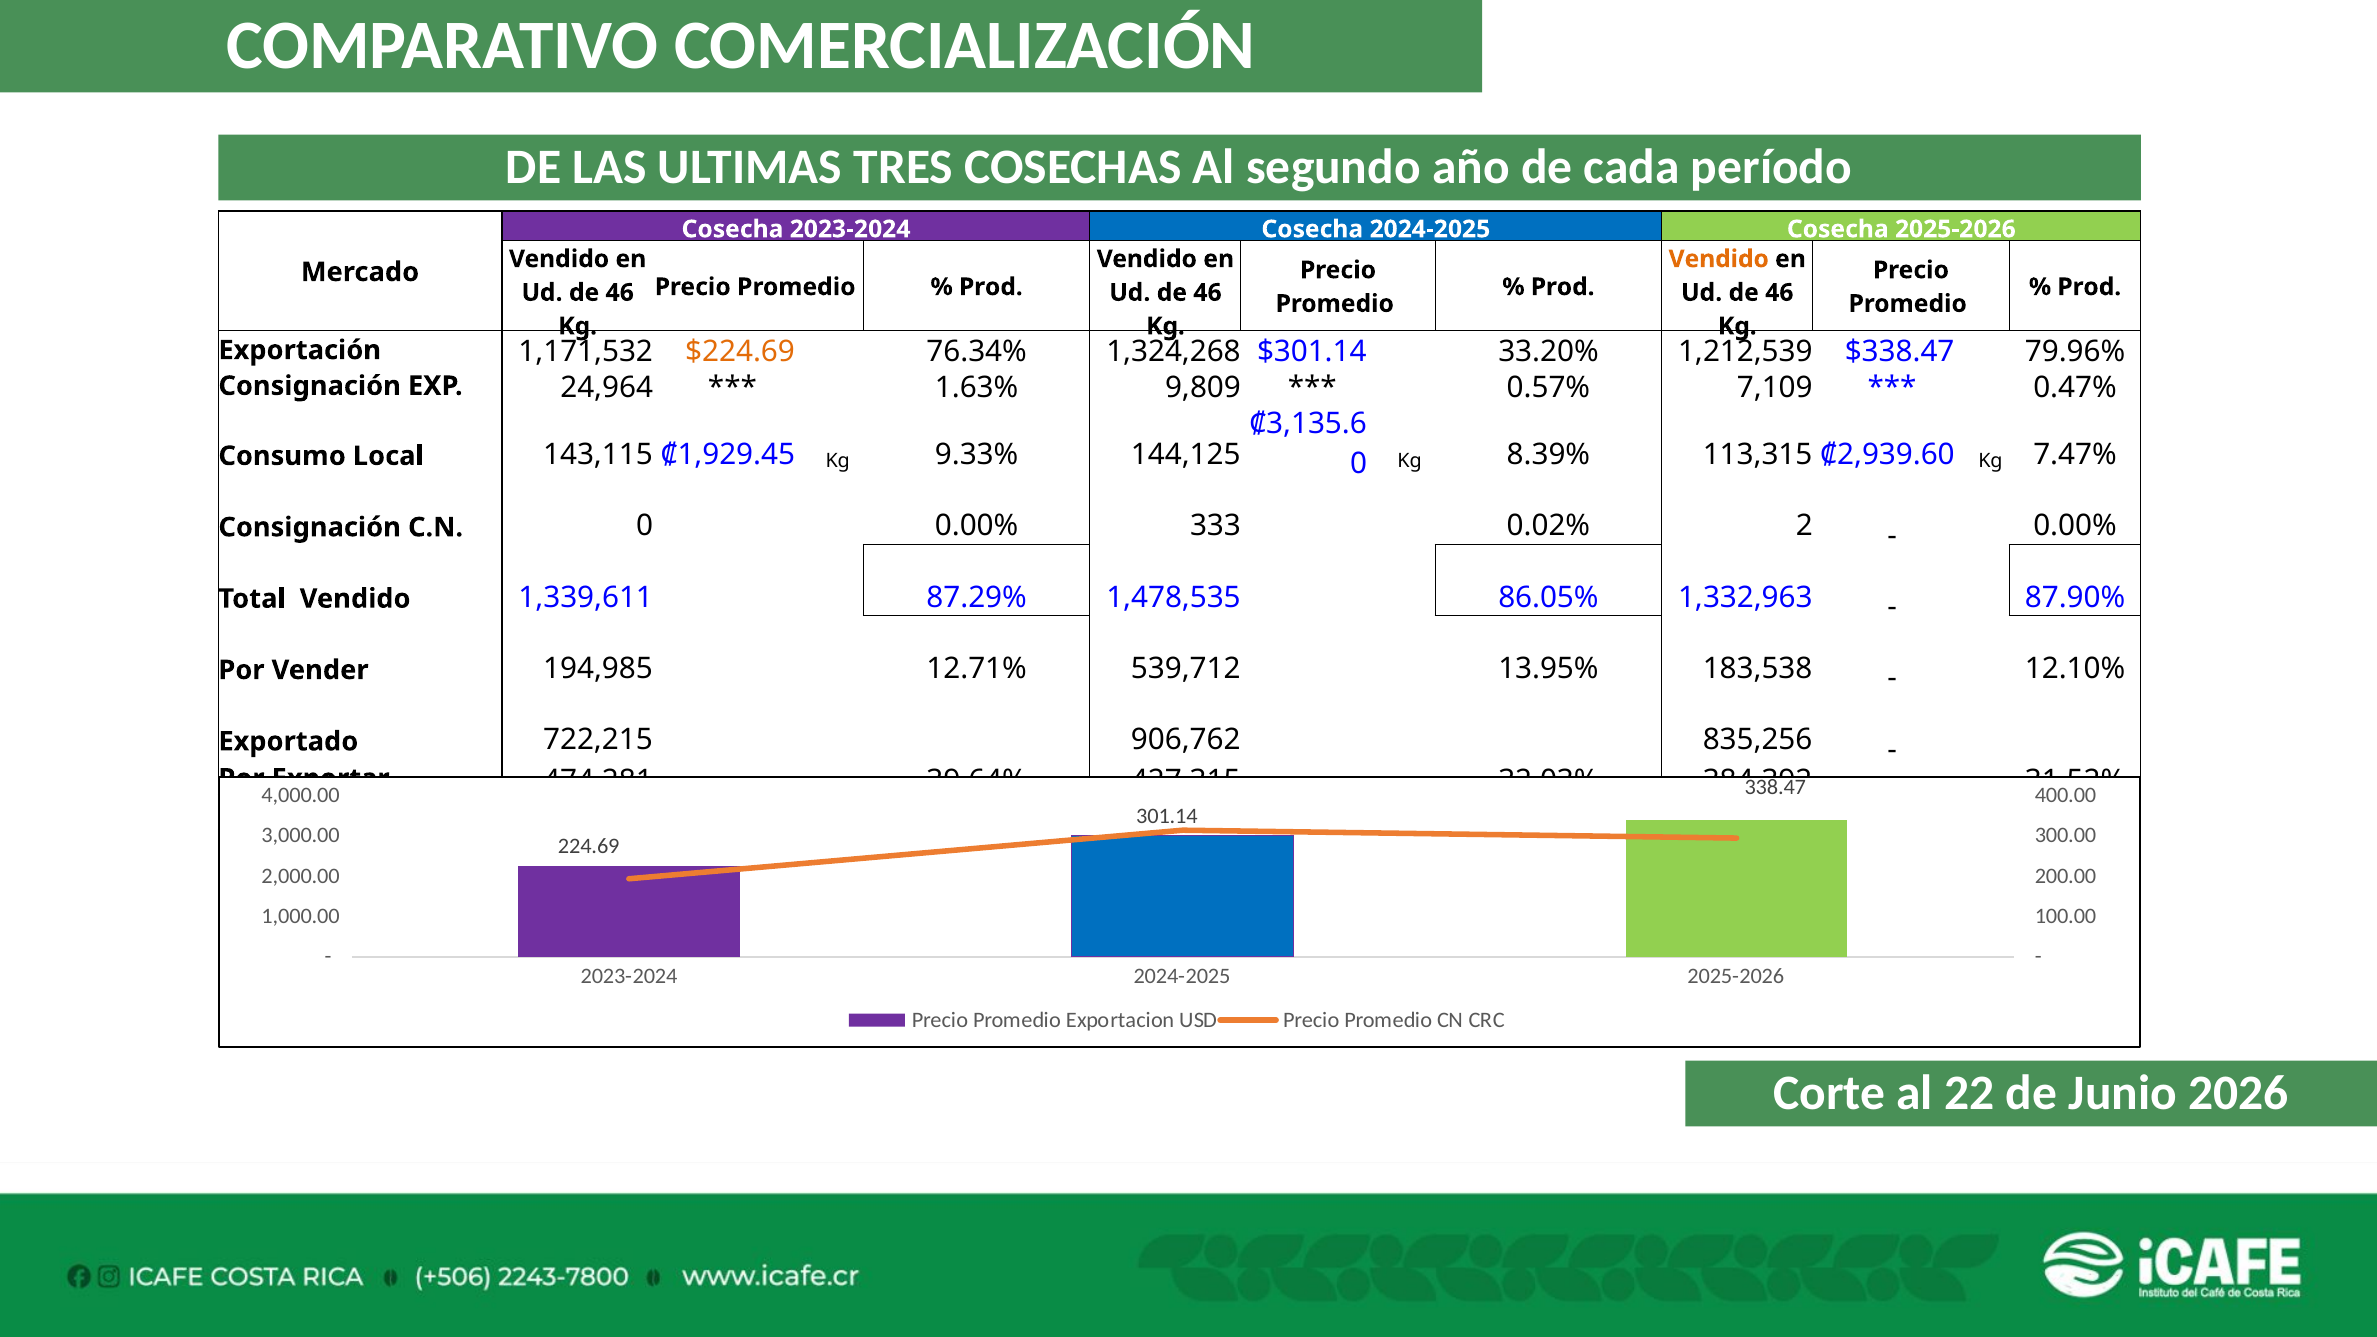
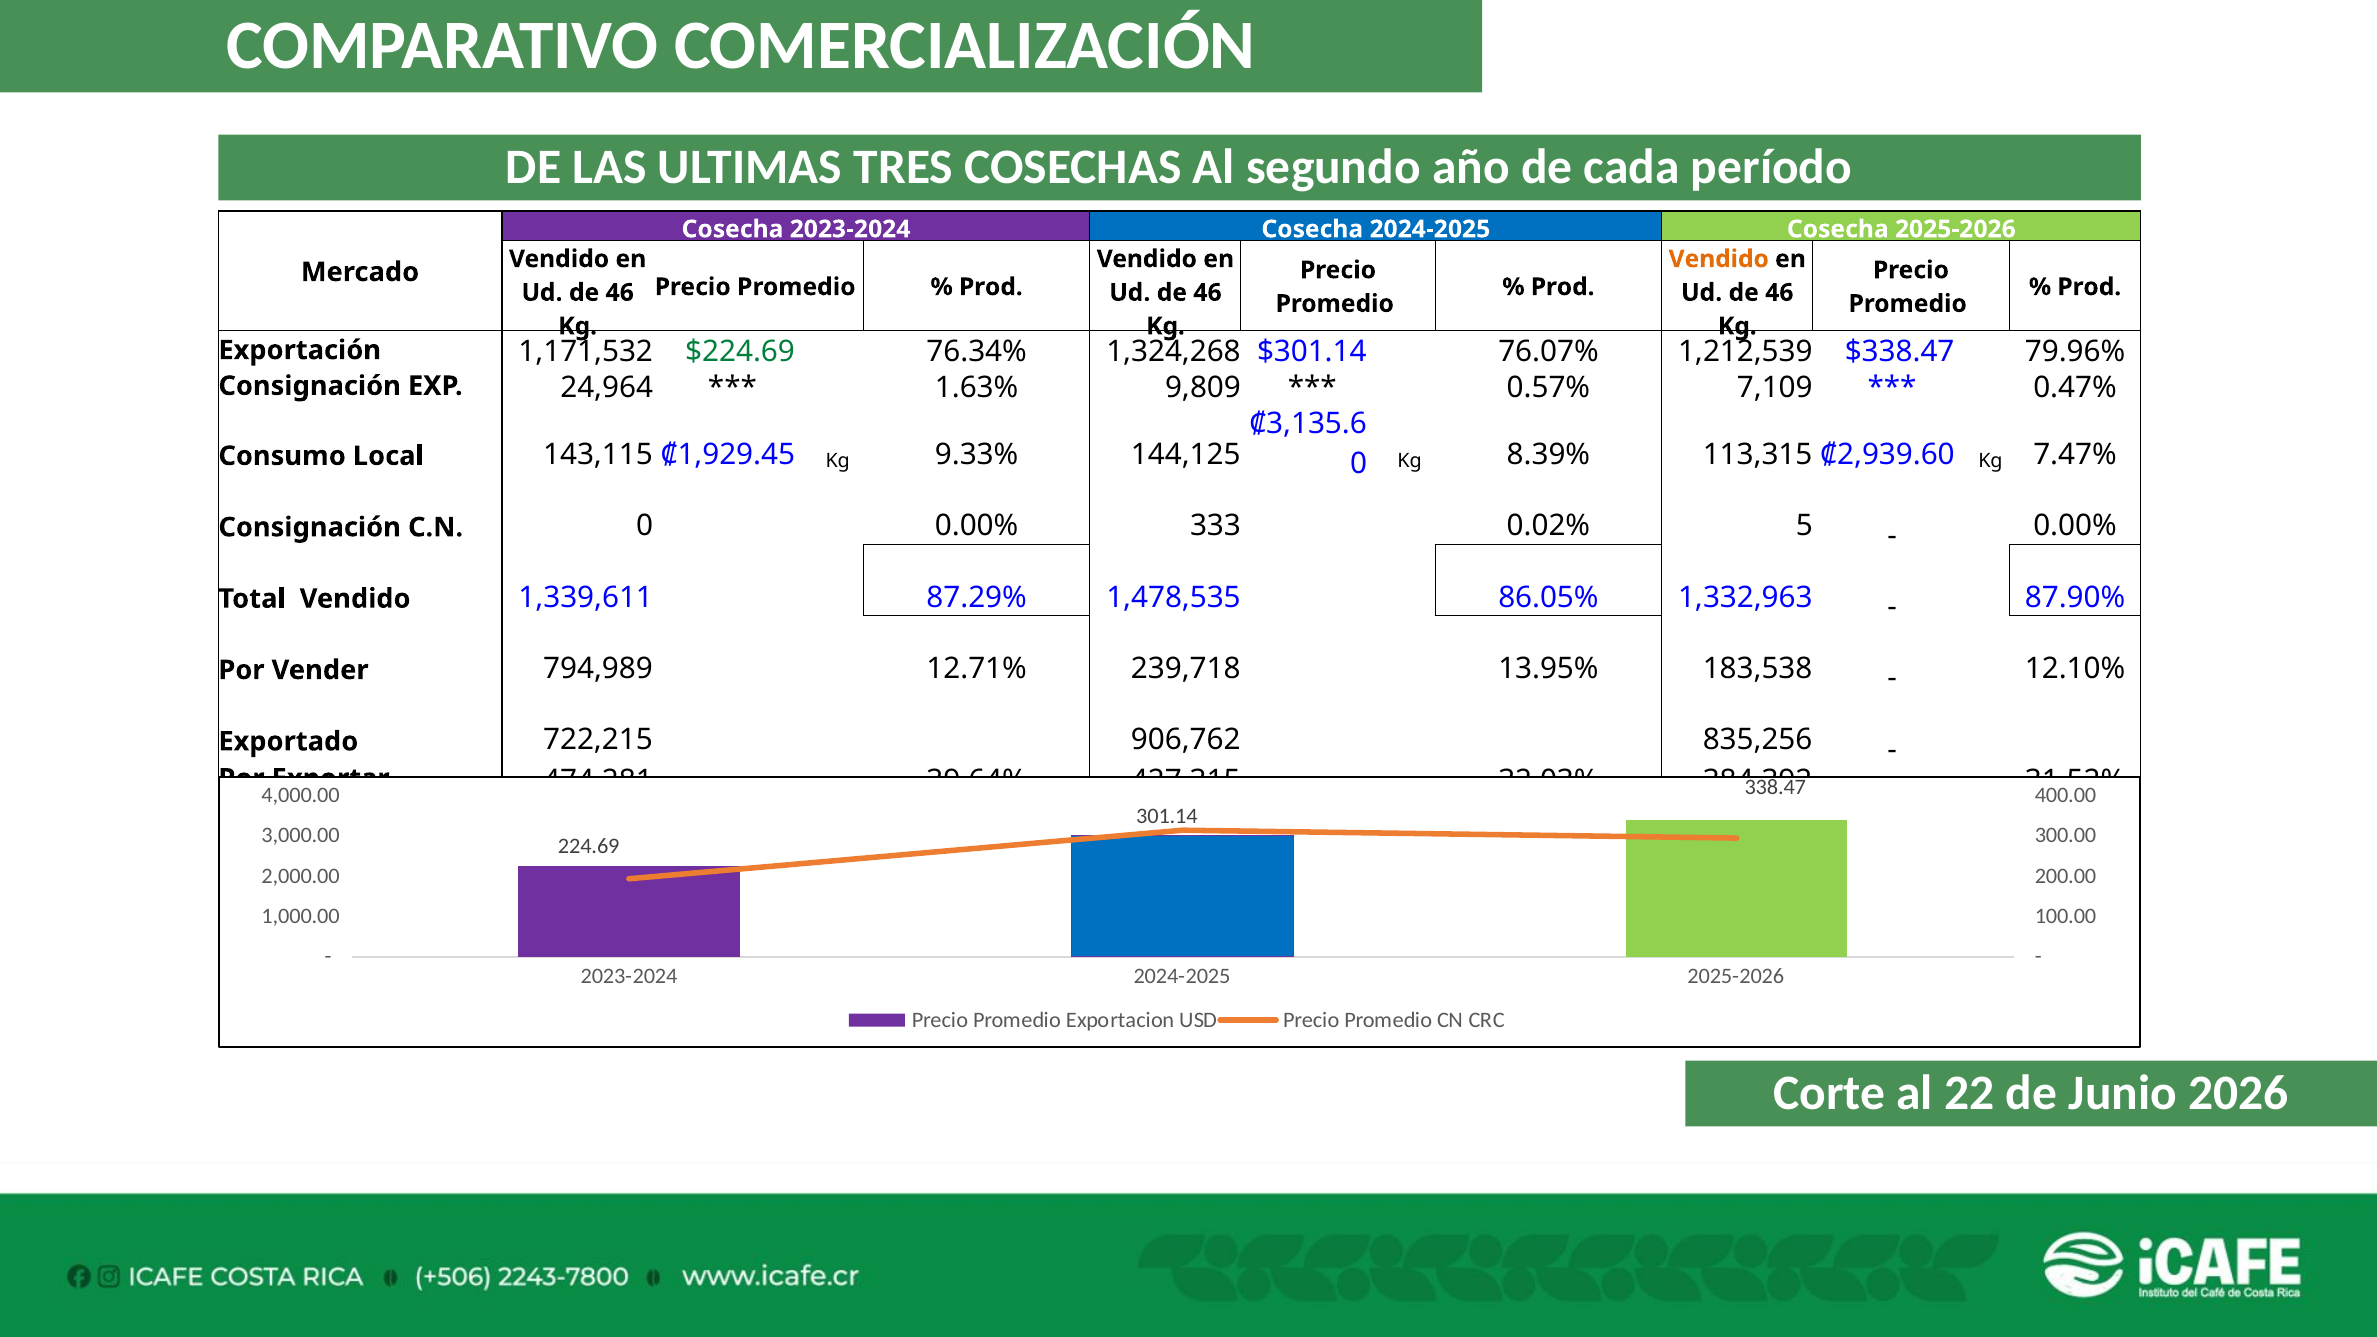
$224.69 colour: orange -> green (740, 352)
33.20%: 33.20% -> 76.07% (1548, 352)
2: 2 -> 5 (1804, 526)
194,985: 194,985 -> 794,989 (598, 669)
539,712: 539,712 -> 239,718 (1186, 669)
